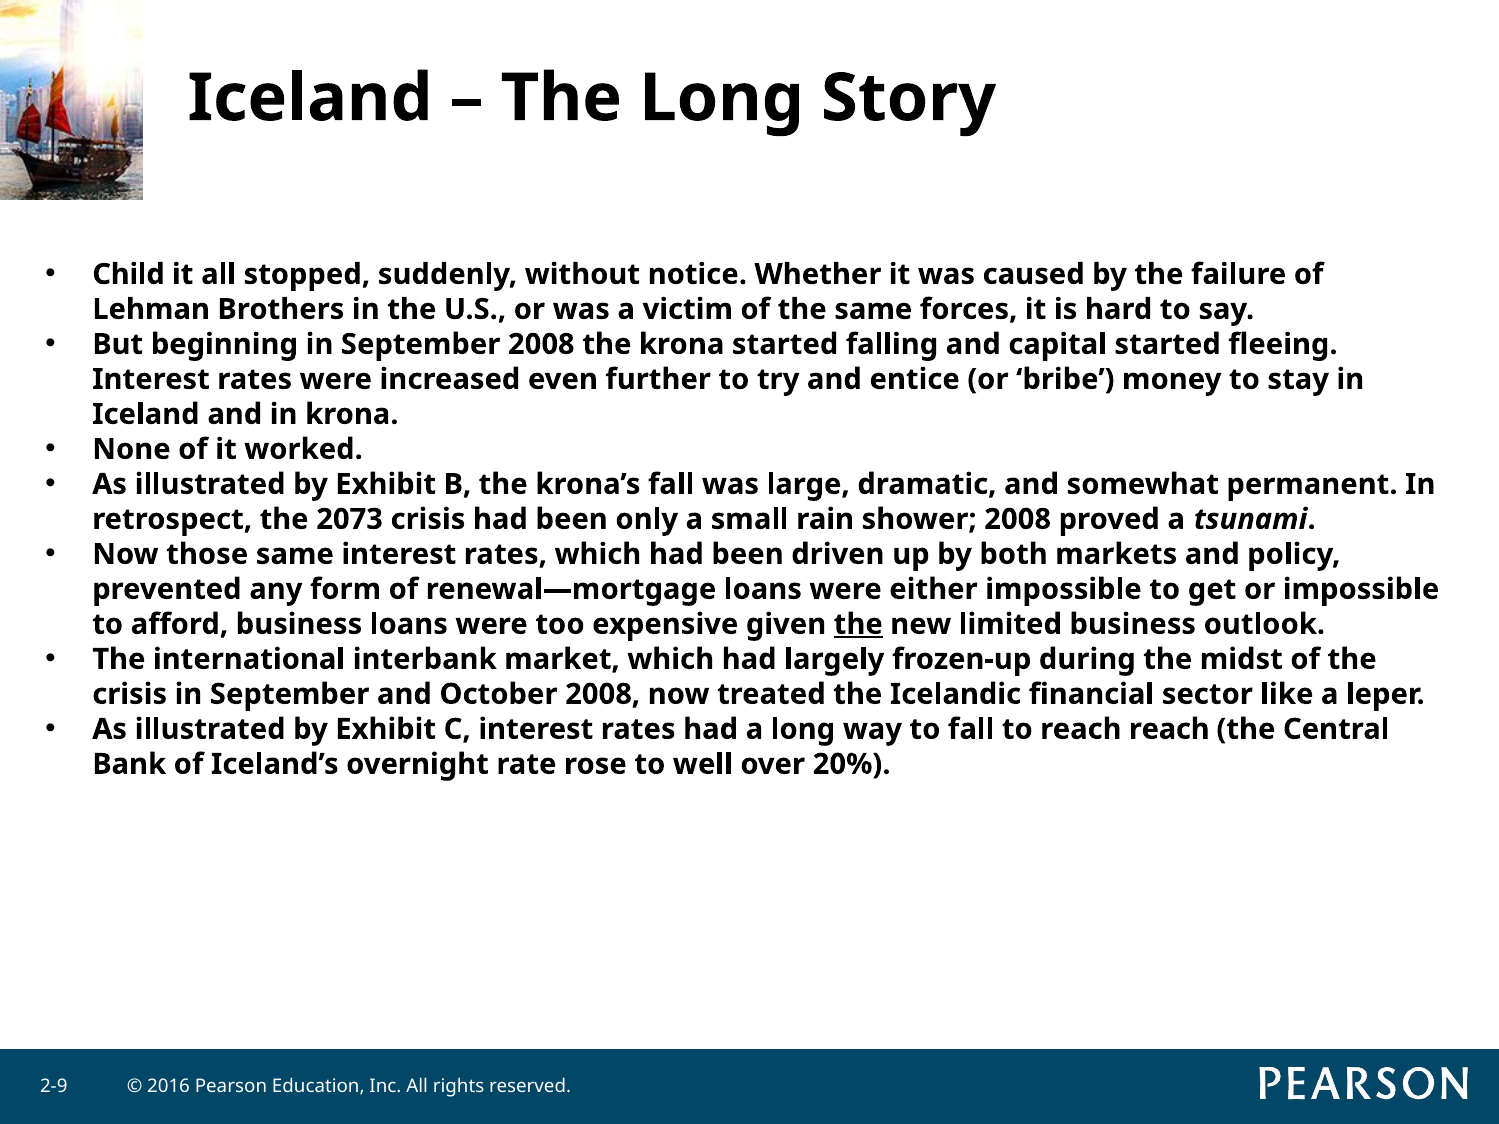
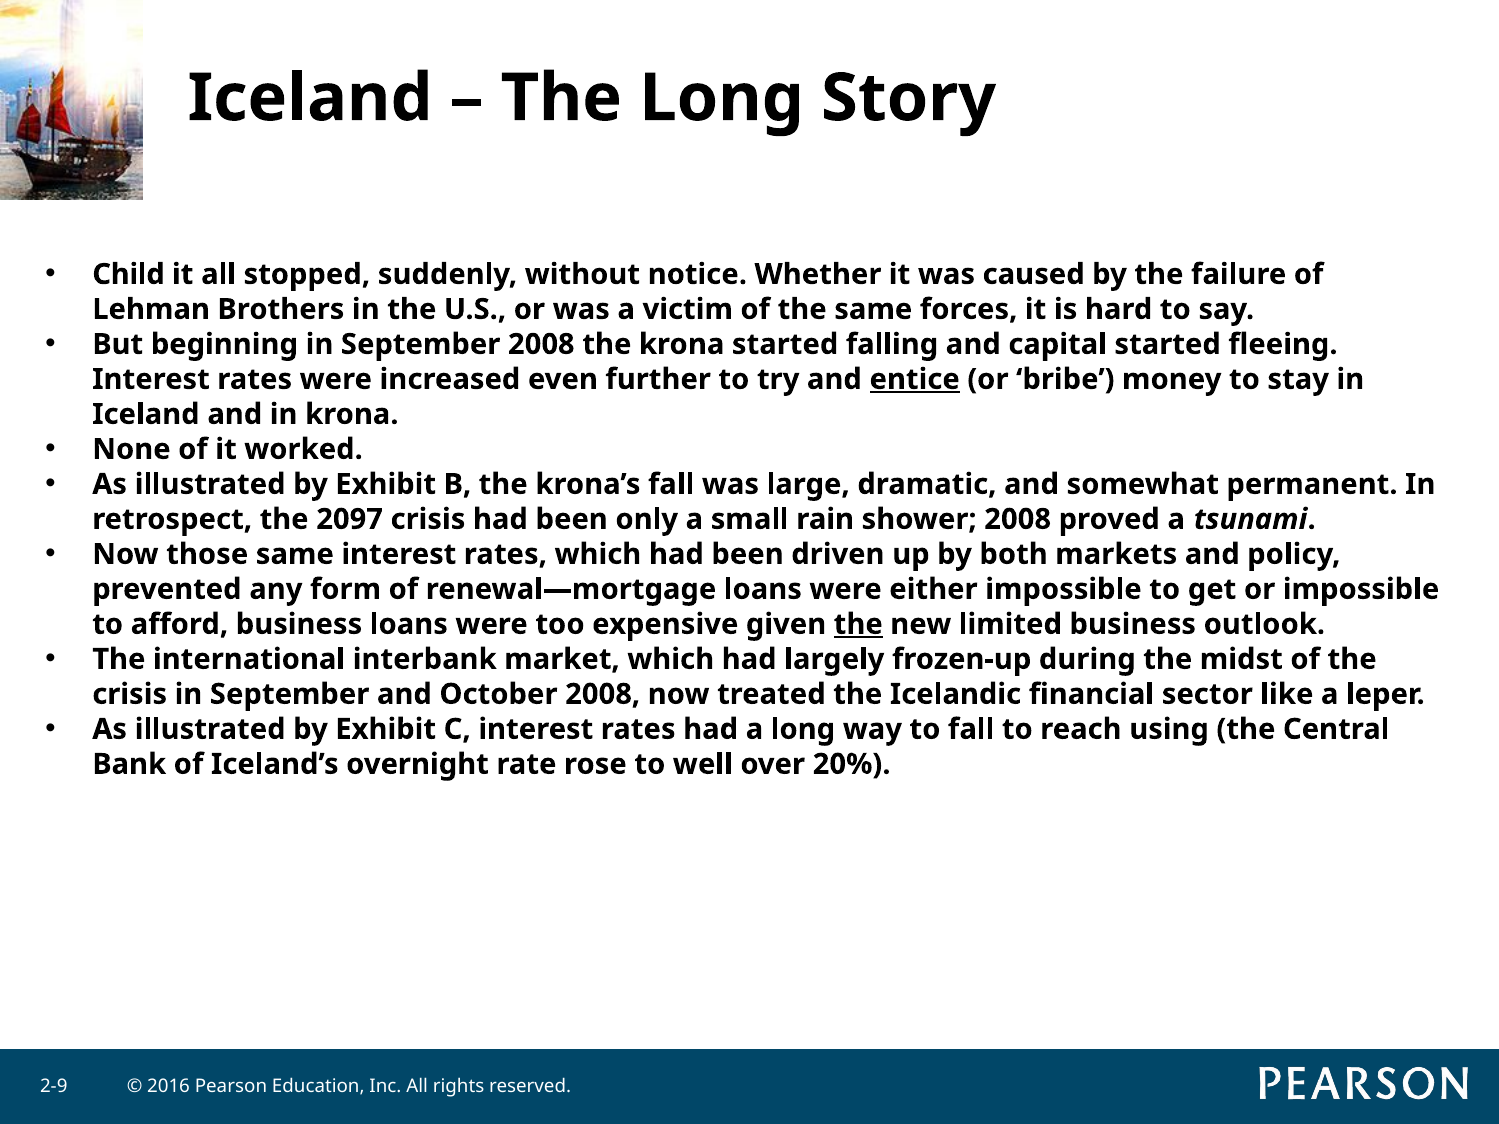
entice underline: none -> present (915, 379)
2073: 2073 -> 2097 (350, 519)
reach reach: reach -> using (1169, 729)
